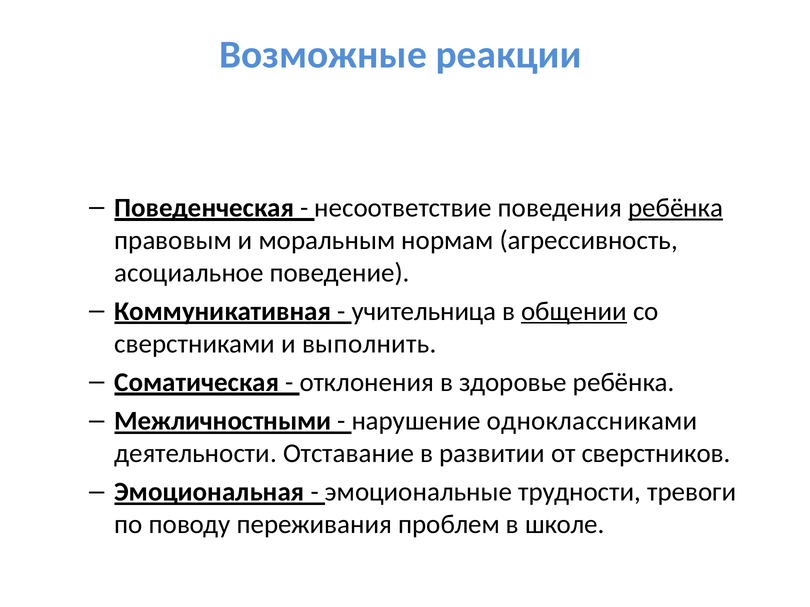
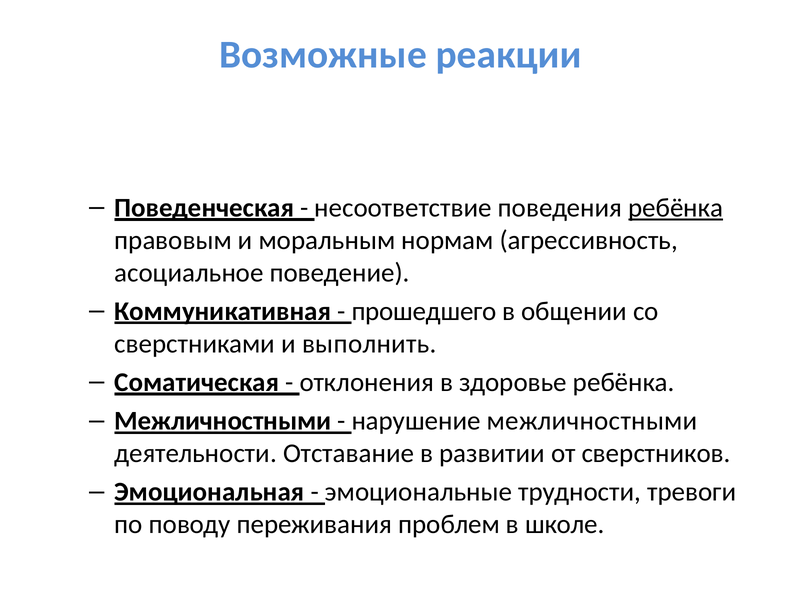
учительница: учительница -> прошедшего (424, 312)
общении underline: present -> none (574, 312)
нарушение одноклассниками: одноклассниками -> межличностными (592, 421)
